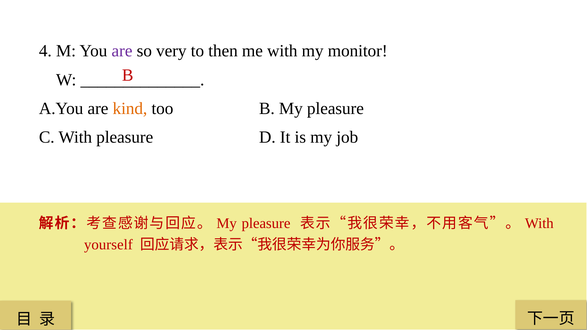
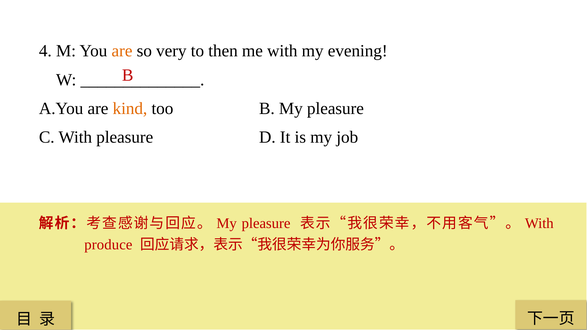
are colour: purple -> orange (122, 51)
monitor: monitor -> evening (358, 51)
yourself: yourself -> produce (108, 245)
